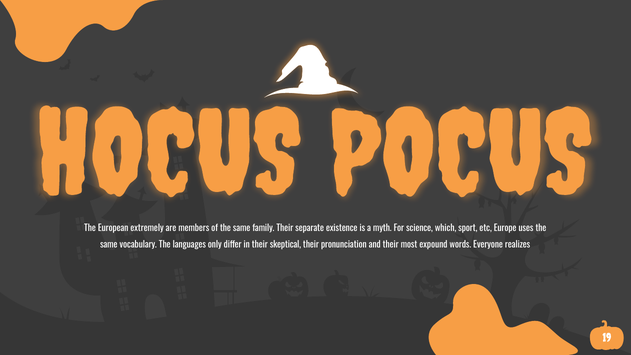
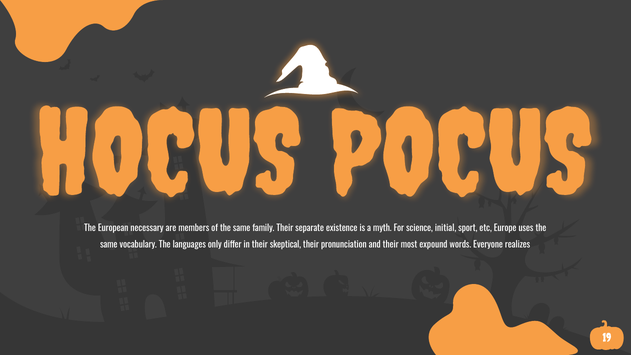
extremely: extremely -> necessary (147, 228)
which: which -> initial (446, 228)
